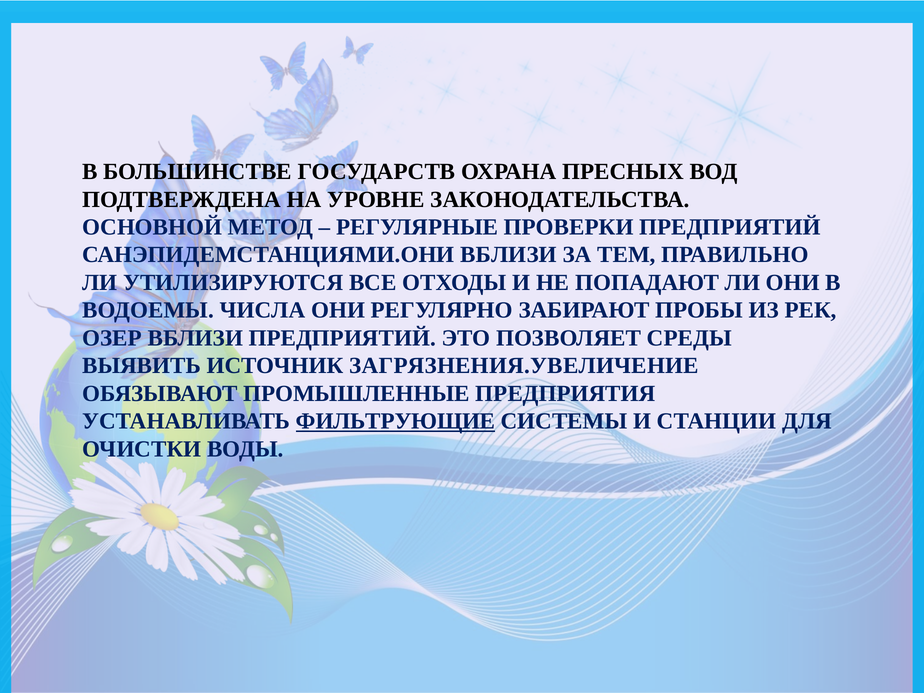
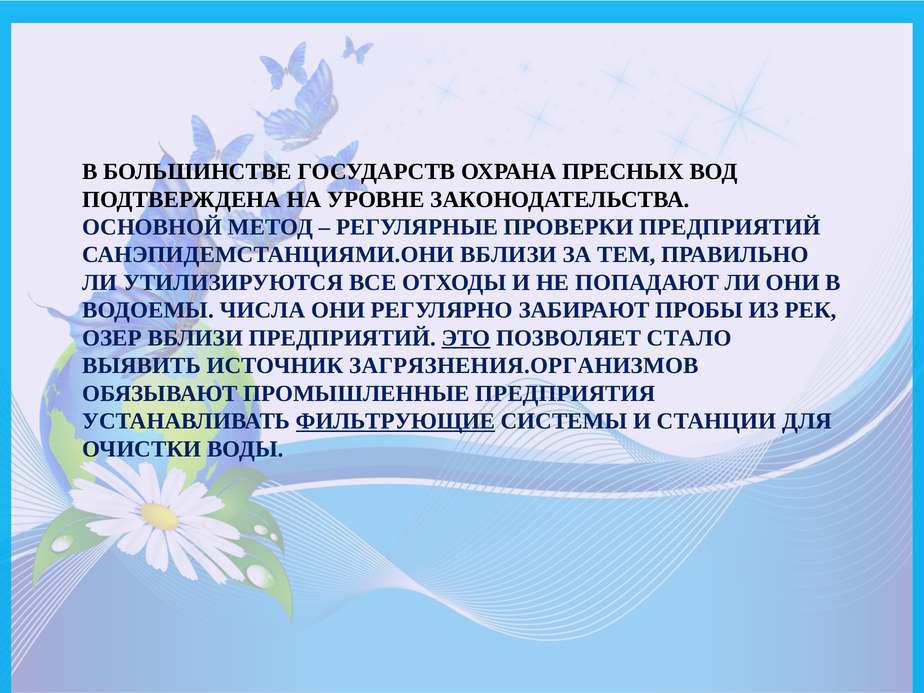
ЭТО underline: none -> present (466, 338)
СРЕДЫ: СРЕДЫ -> СТАЛО (689, 338)
ЗАГРЯЗНЕНИЯ.УВЕЛИЧЕНИЕ: ЗАГРЯЗНЕНИЯ.УВЕЛИЧЕНИЕ -> ЗАГРЯЗНЕНИЯ.ОРГАНИЗМОВ (524, 366)
